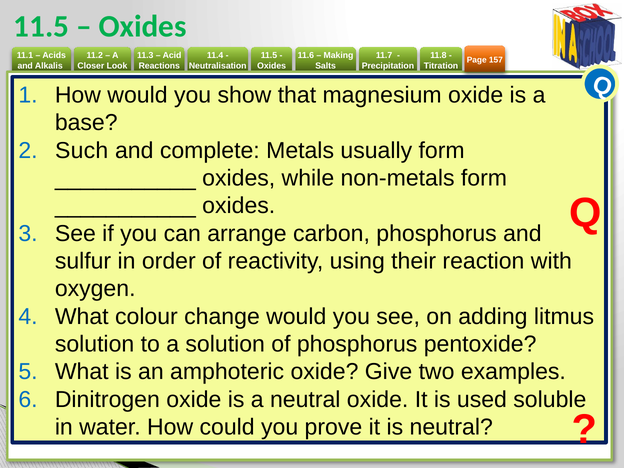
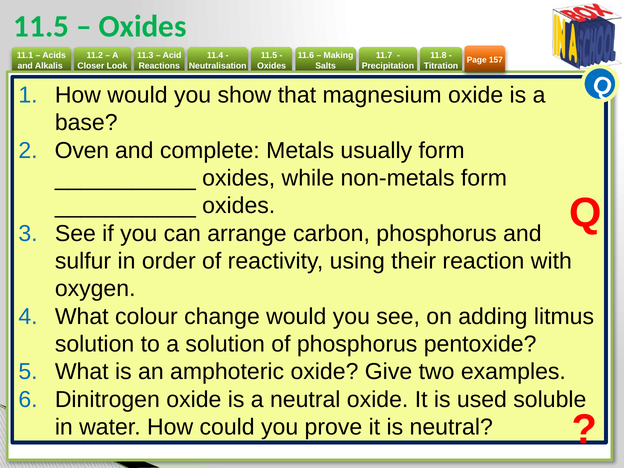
Such: Such -> Oven (82, 151)
